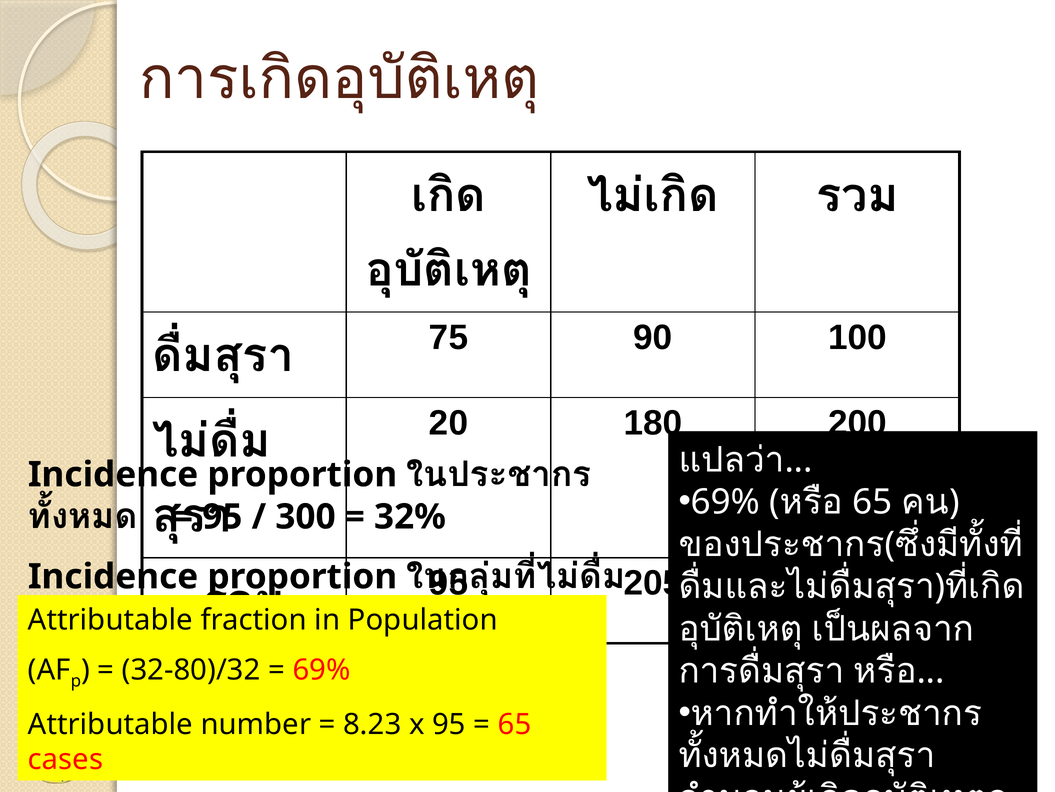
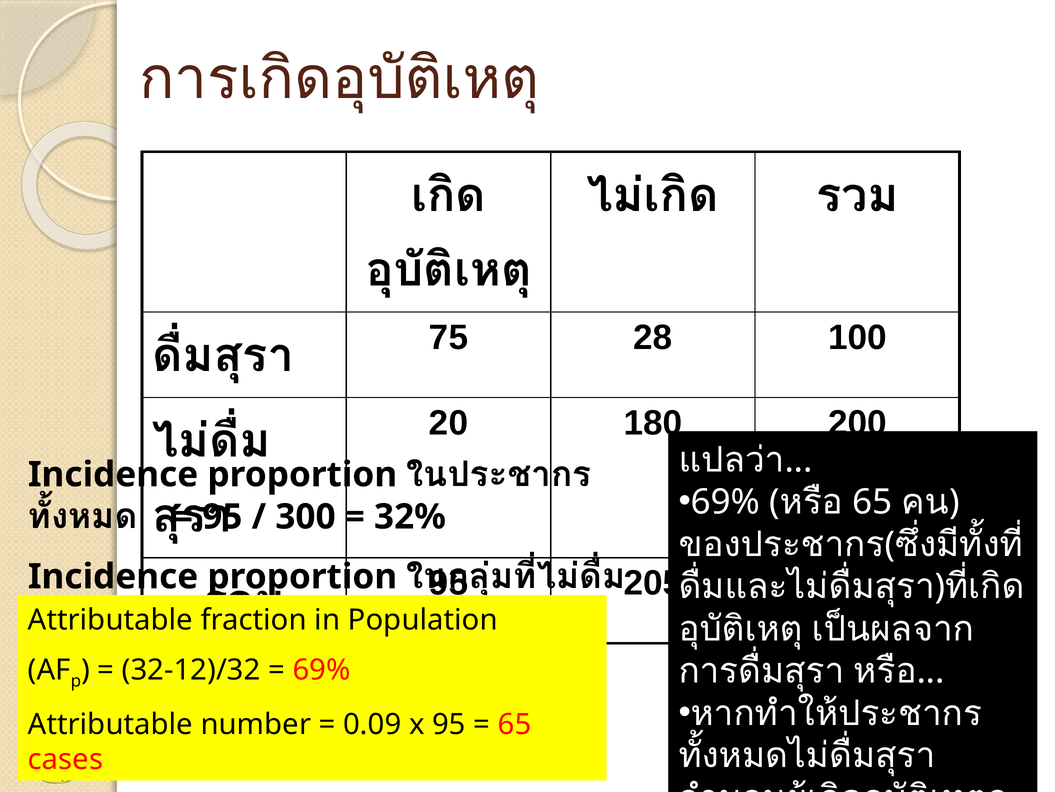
90: 90 -> 28 (653, 337)
32-80)/32: 32-80)/32 -> 32-12)/32 (191, 669)
8.23: 8.23 -> 0.09 (372, 724)
